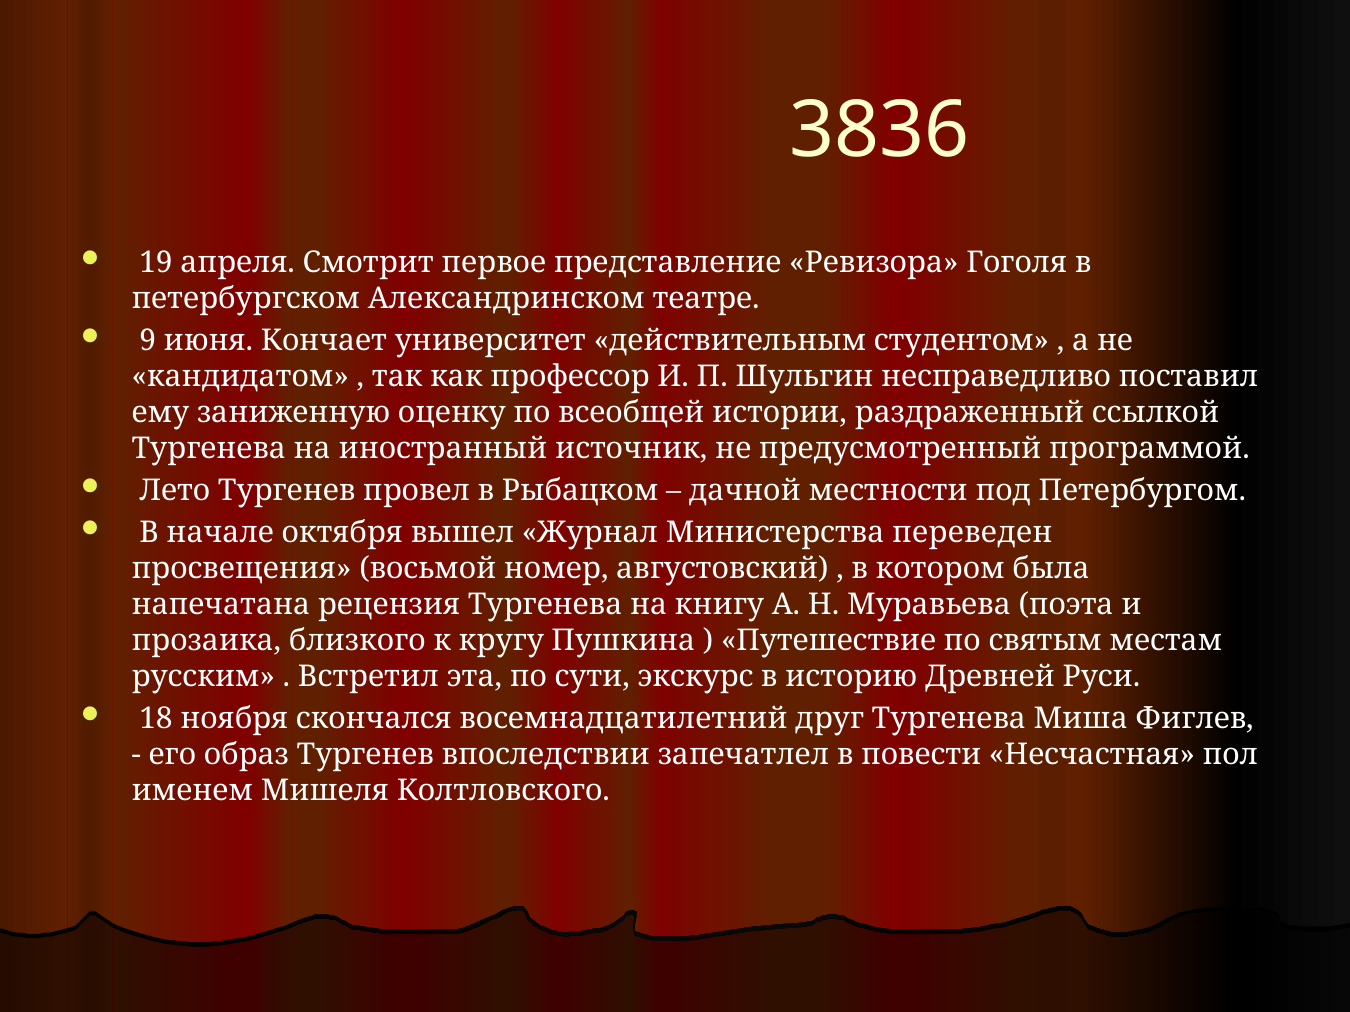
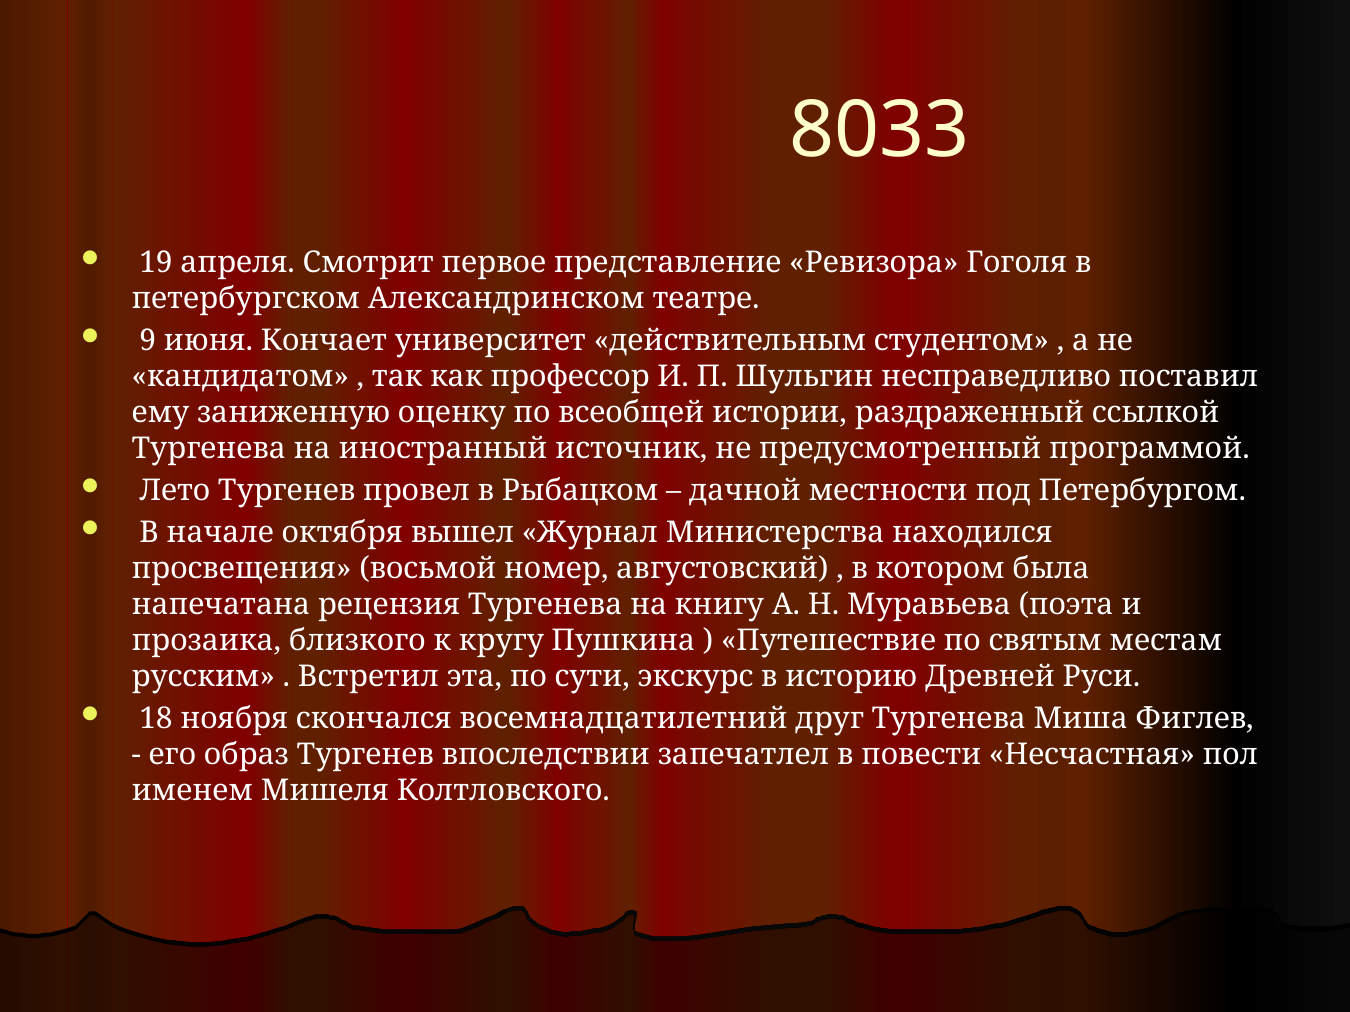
3836: 3836 -> 8033 (880, 131)
переведен: переведен -> находился (972, 533)
